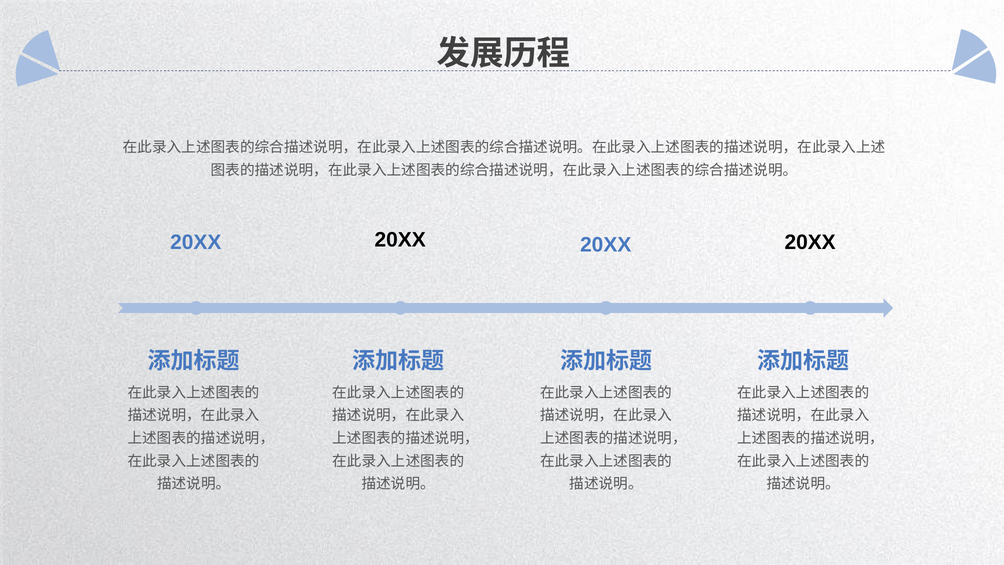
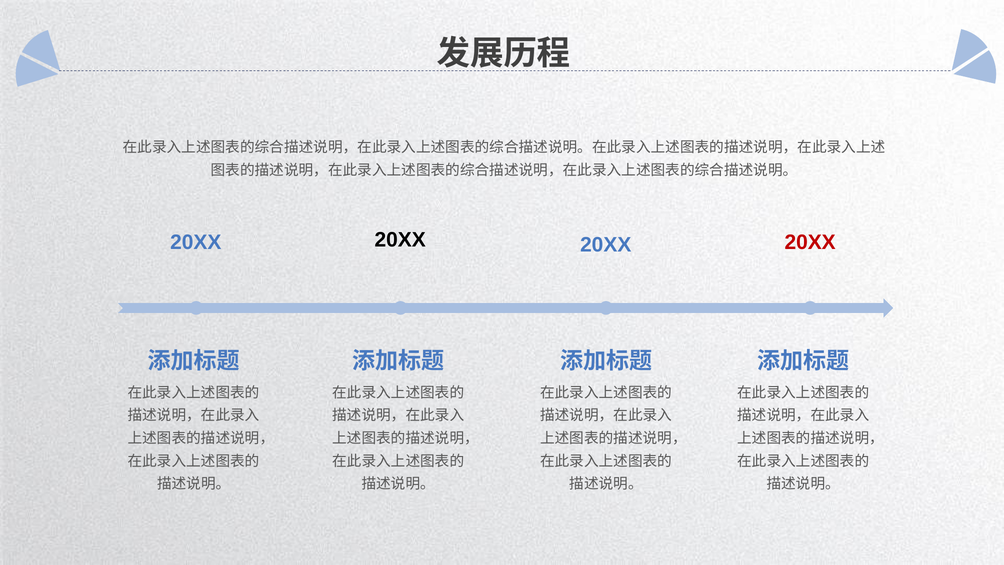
20XX colour: black -> red (810, 242)
